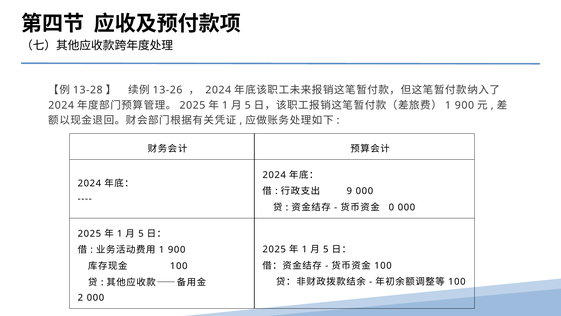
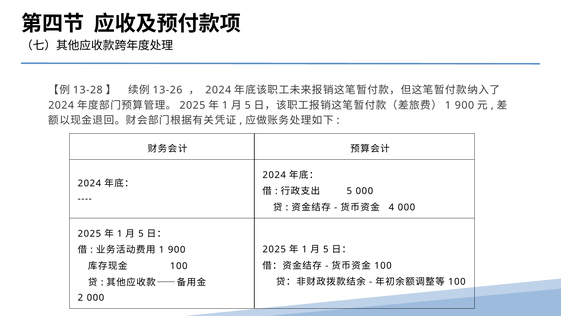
9: 9 -> 5 (349, 191)
0: 0 -> 4 (391, 207)
